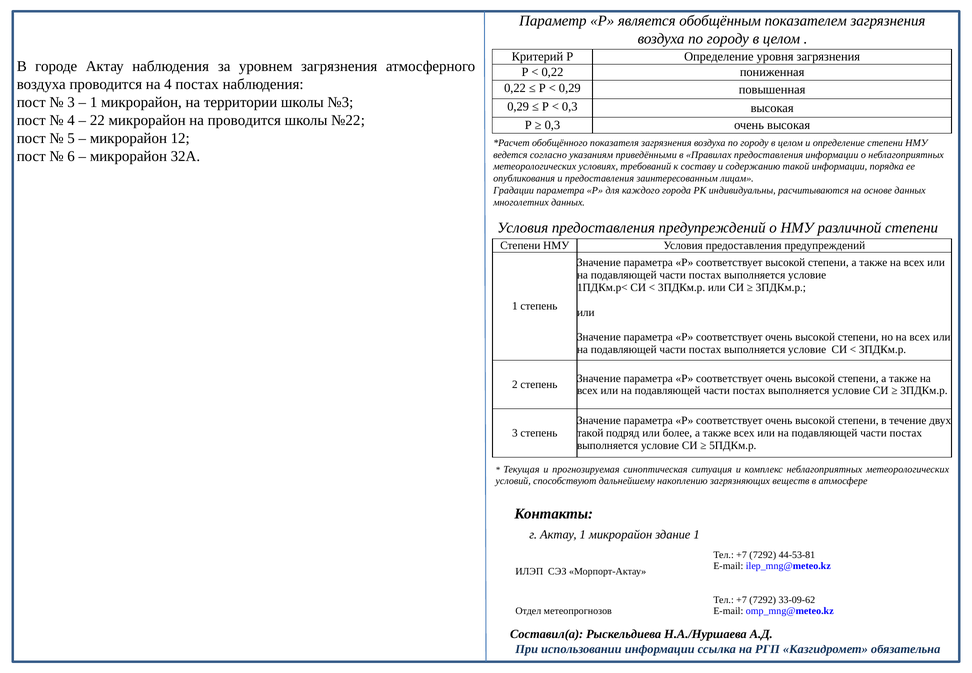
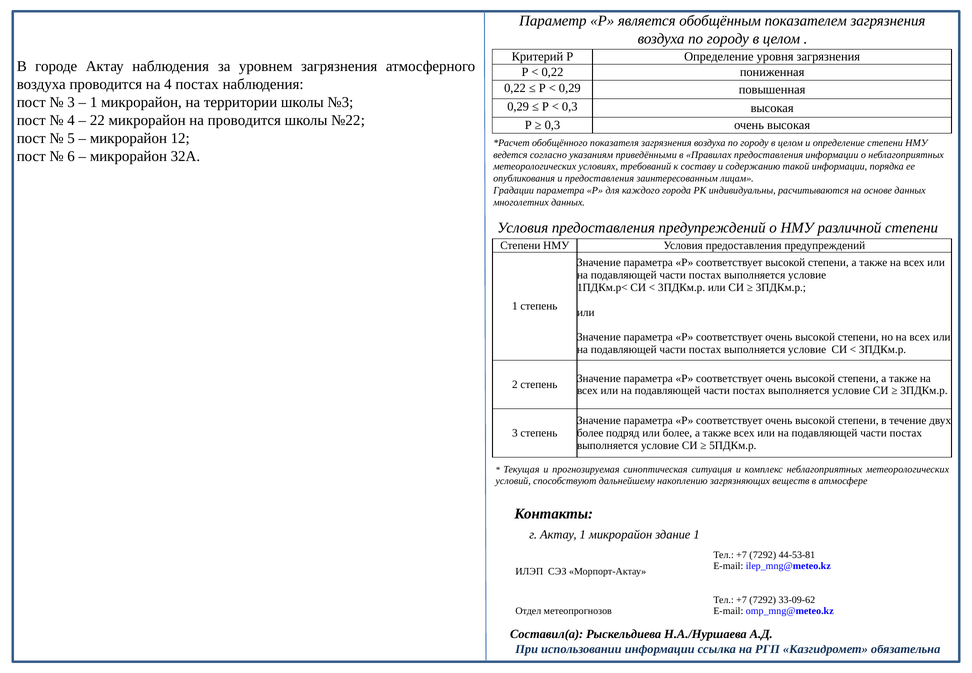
такой: такой -> более (590, 433)
